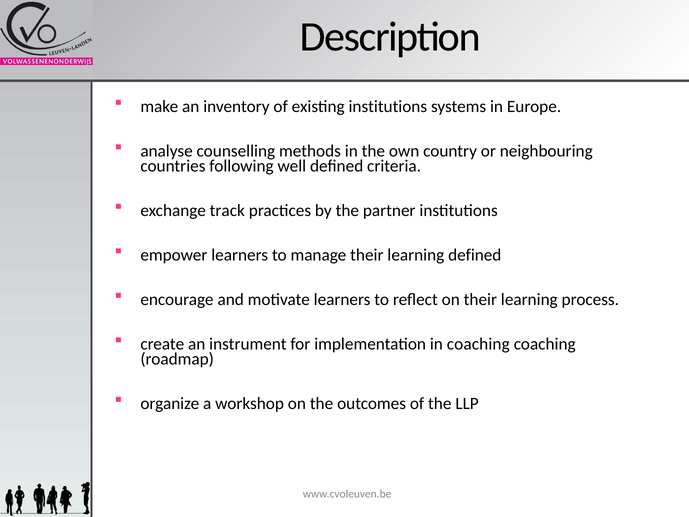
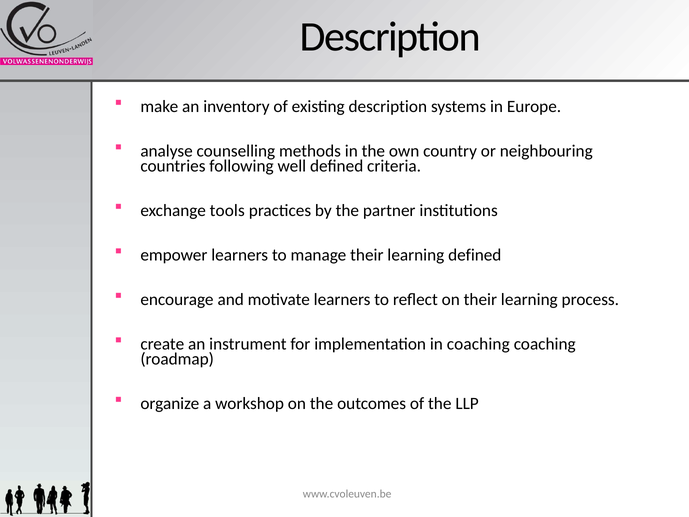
existing institutions: institutions -> description (388, 107)
track: track -> tools (227, 210)
